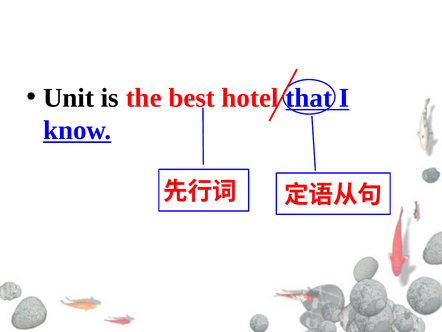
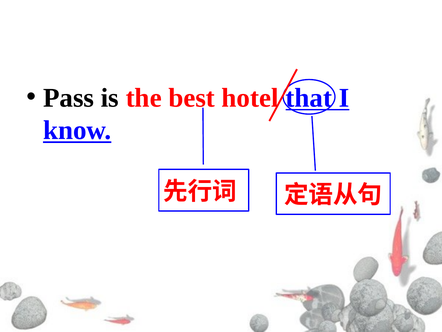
Unit: Unit -> Pass (69, 98)
